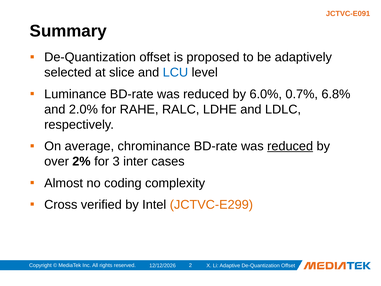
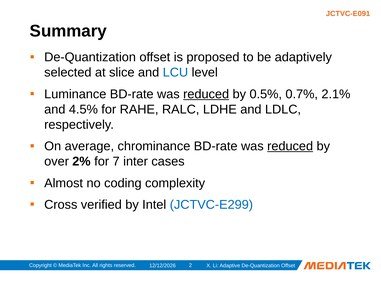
reduced underline: none -> present (206, 94)
6.0%: 6.0% -> 0.5% (266, 94)
6.8%: 6.8% -> 2.1% (336, 94)
2.0%: 2.0% -> 4.5% (83, 109)
3: 3 -> 7 (116, 161)
JCTVC-E299 colour: orange -> blue (211, 205)
